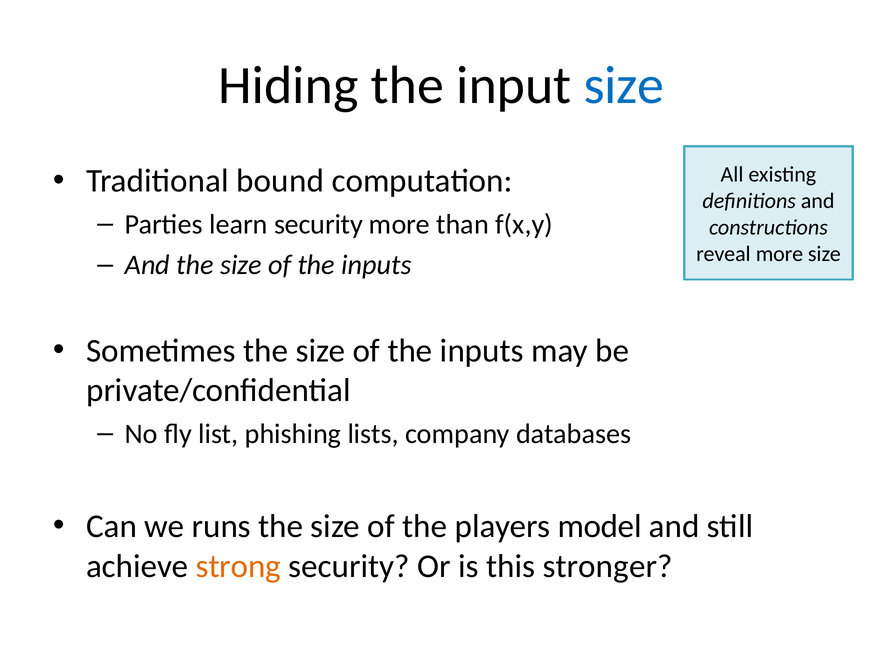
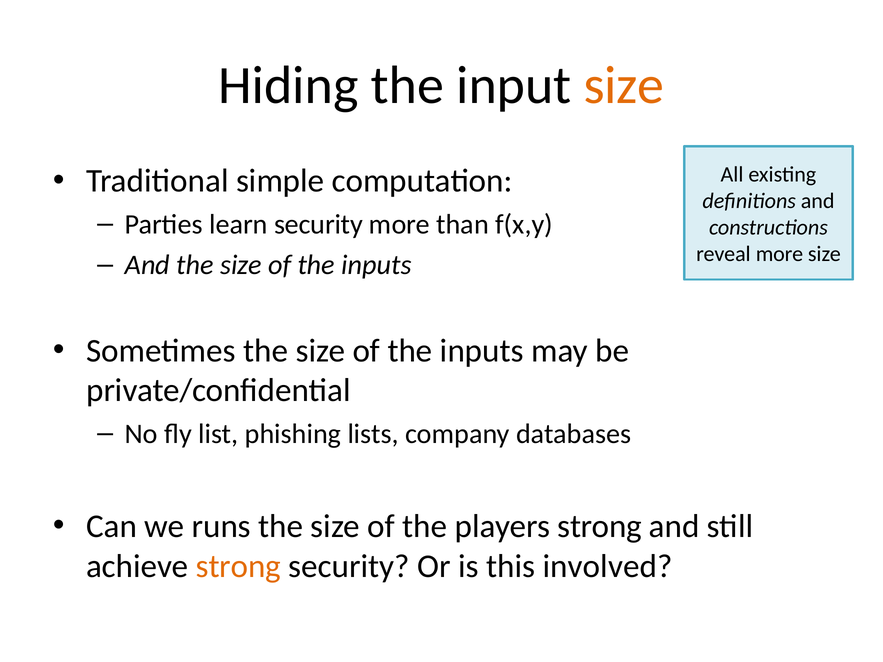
size colour: blue -> orange (624, 85)
bound: bound -> simple (280, 181)
players model: model -> strong (600, 527)
stronger: stronger -> involved (608, 566)
